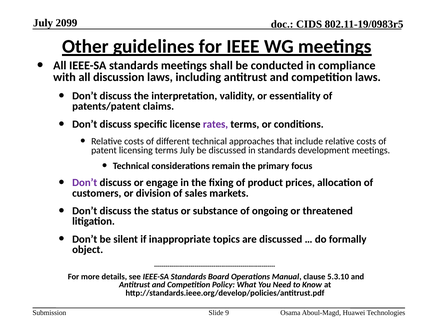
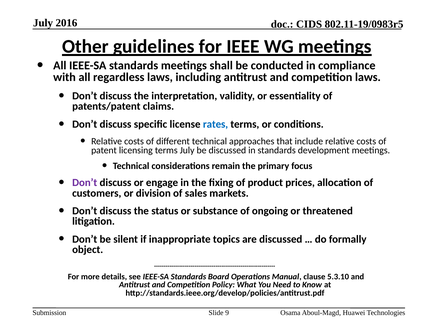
2099: 2099 -> 2016 (66, 23)
discussion: discussion -> regardless (119, 77)
rates colour: purple -> blue (216, 124)
